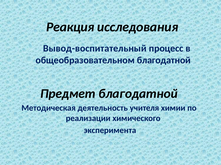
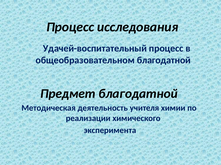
Реакция: Реакция -> Процесс (70, 27)
Вывод-воспитательный: Вывод-воспитательный -> Удачей-воспитательный (95, 49)
